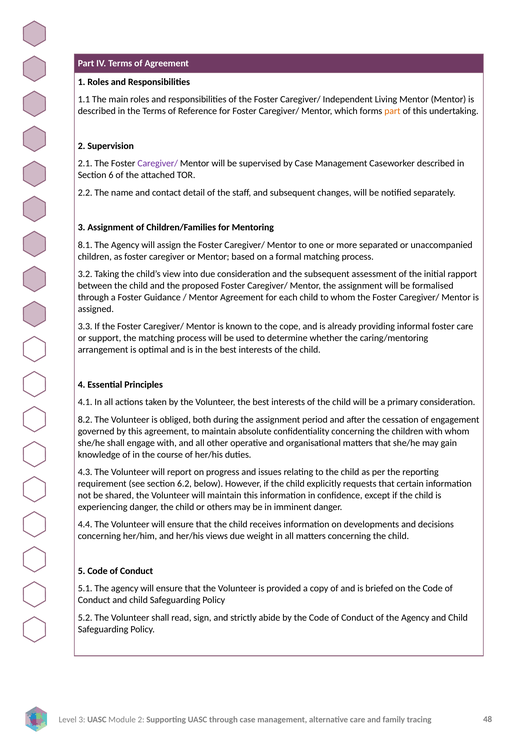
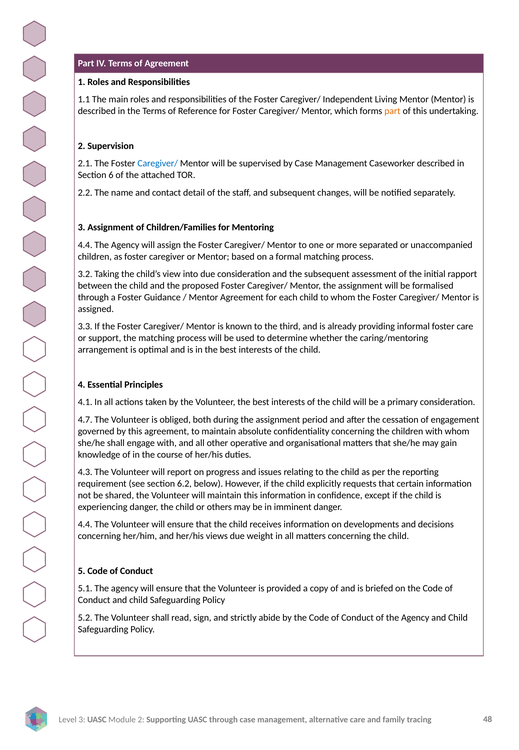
Caregiver/ colour: purple -> blue (158, 163)
8.1: 8.1 -> 4.4 (85, 245)
cope: cope -> third (290, 326)
8.2: 8.2 -> 4.7 (85, 419)
